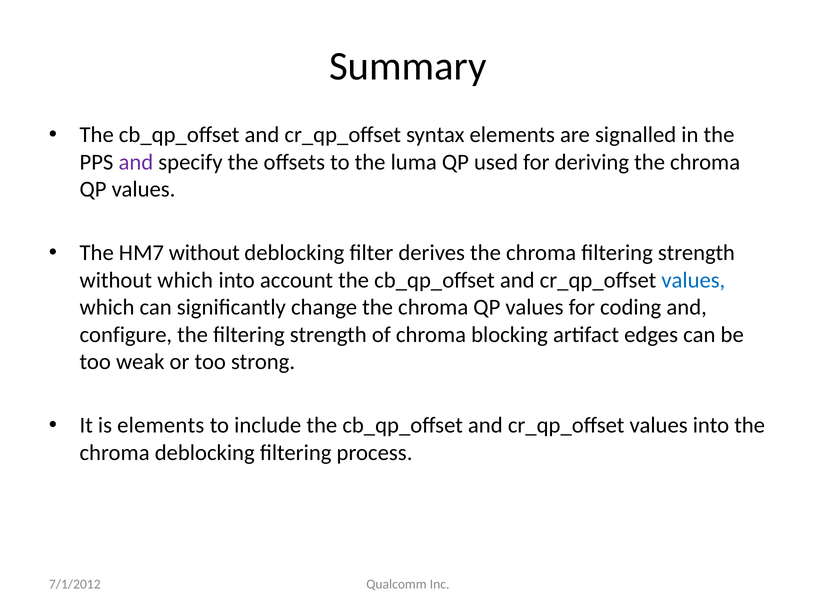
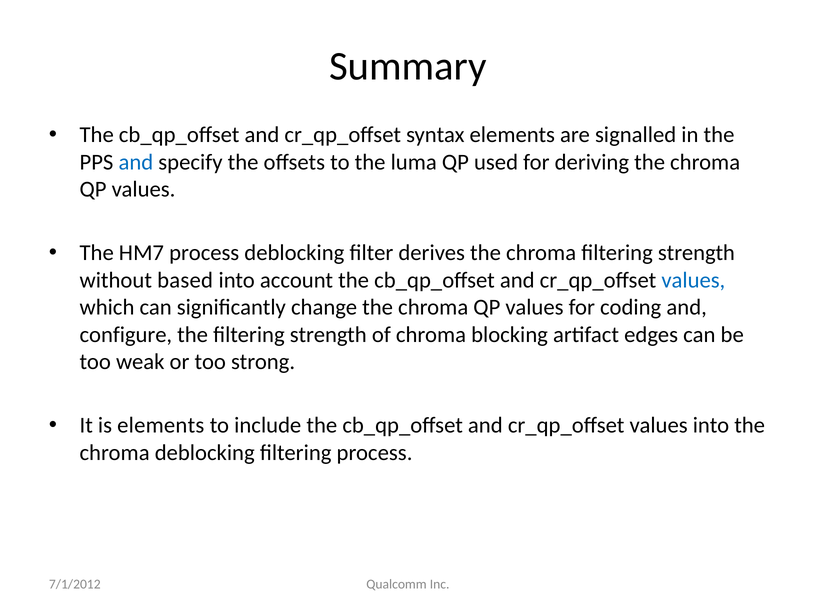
and colour: purple -> blue (136, 162)
HM7 without: without -> process (204, 253)
without which: which -> based (185, 280)
